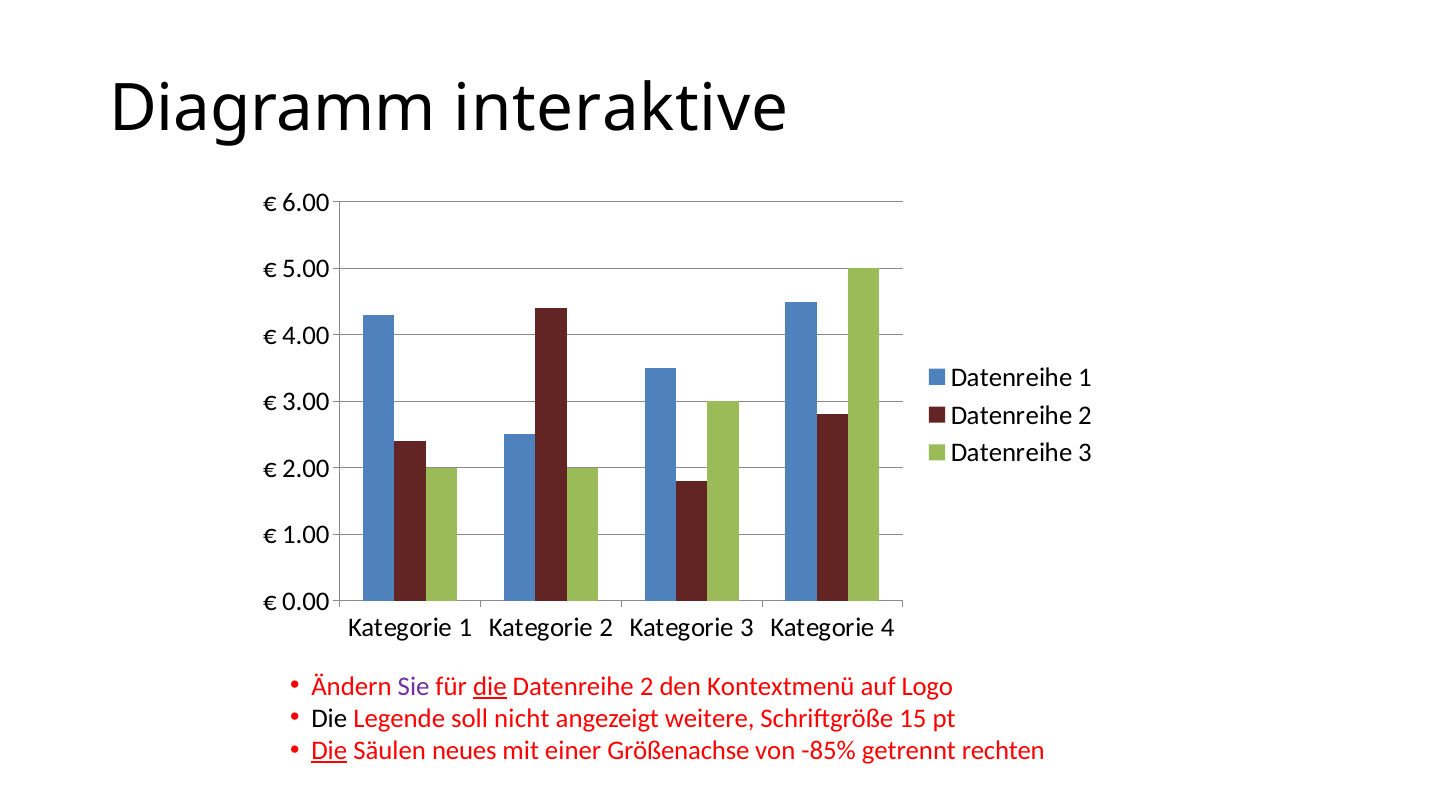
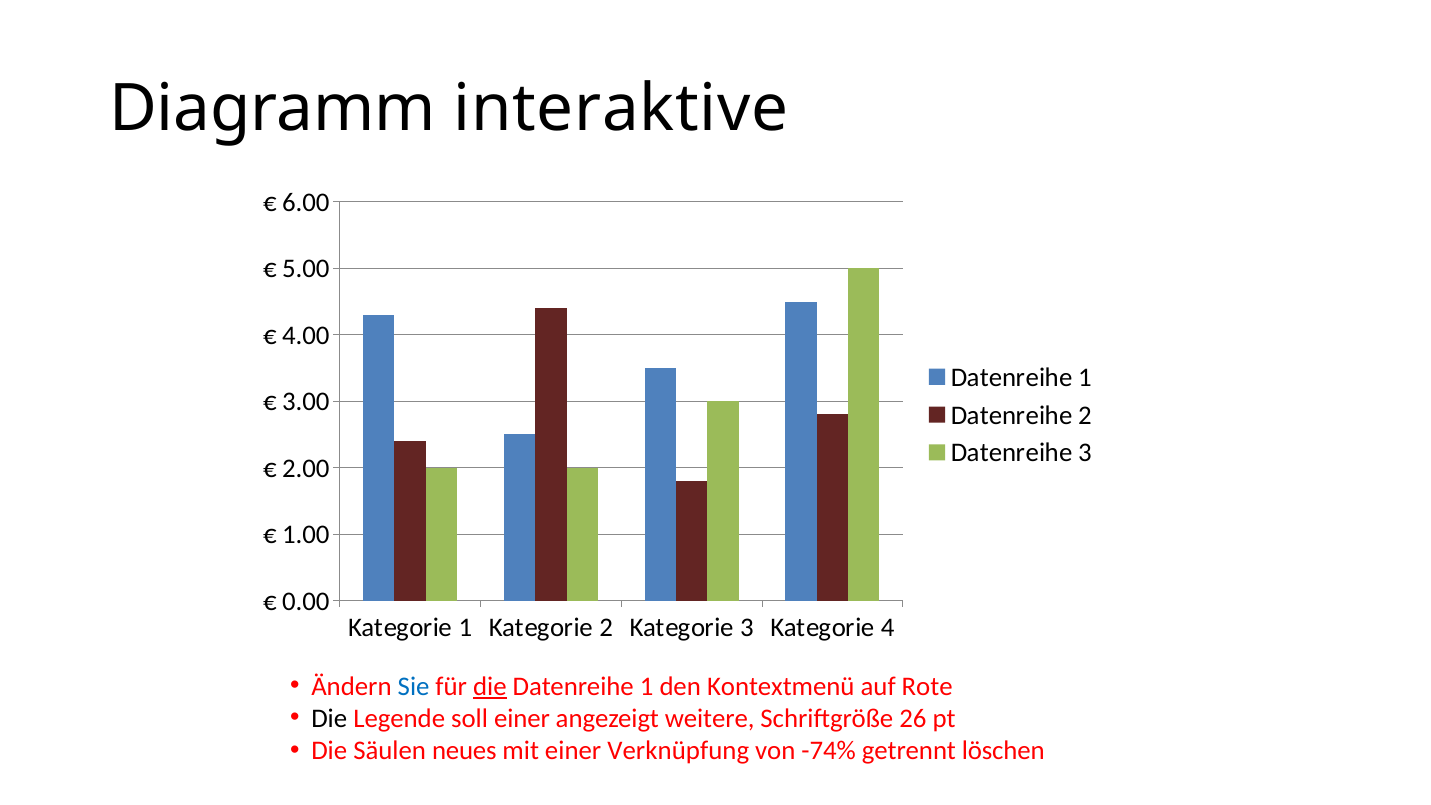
Sie colour: purple -> blue (414, 686)
2: 2 -> 1 (647, 686)
Logo: Logo -> Rote (927, 686)
soll nicht: nicht -> einer (522, 718)
15: 15 -> 26 (913, 718)
Die underline: present -> none (329, 751)
Größenachse: Größenachse -> Verknüpfung (678, 751)
-85%: -85% -> -74% (829, 751)
rechten: rechten -> löschen (1003, 751)
